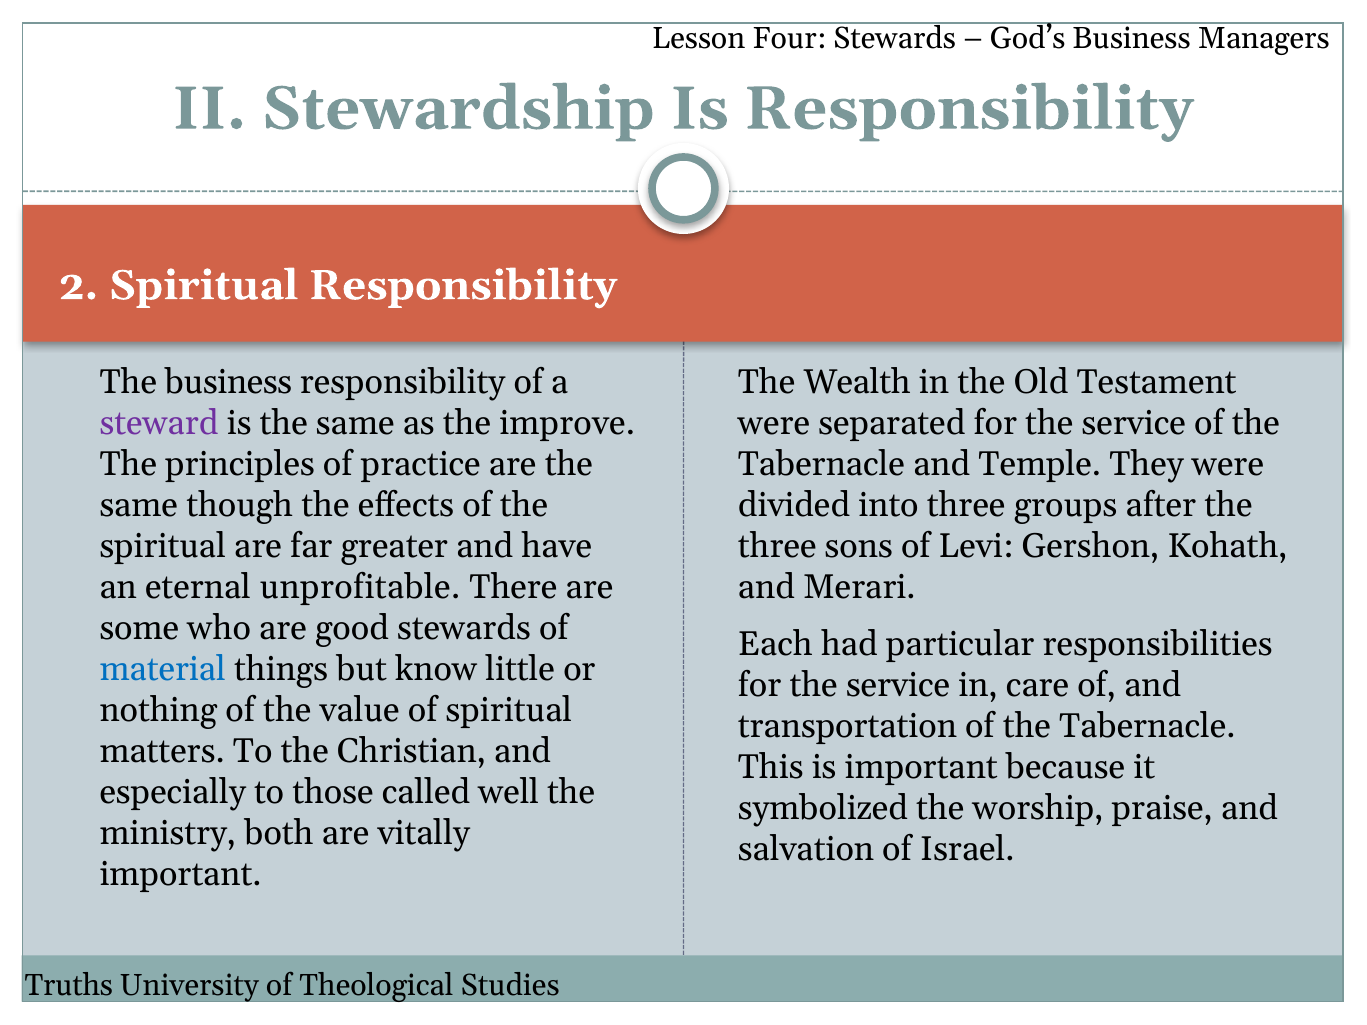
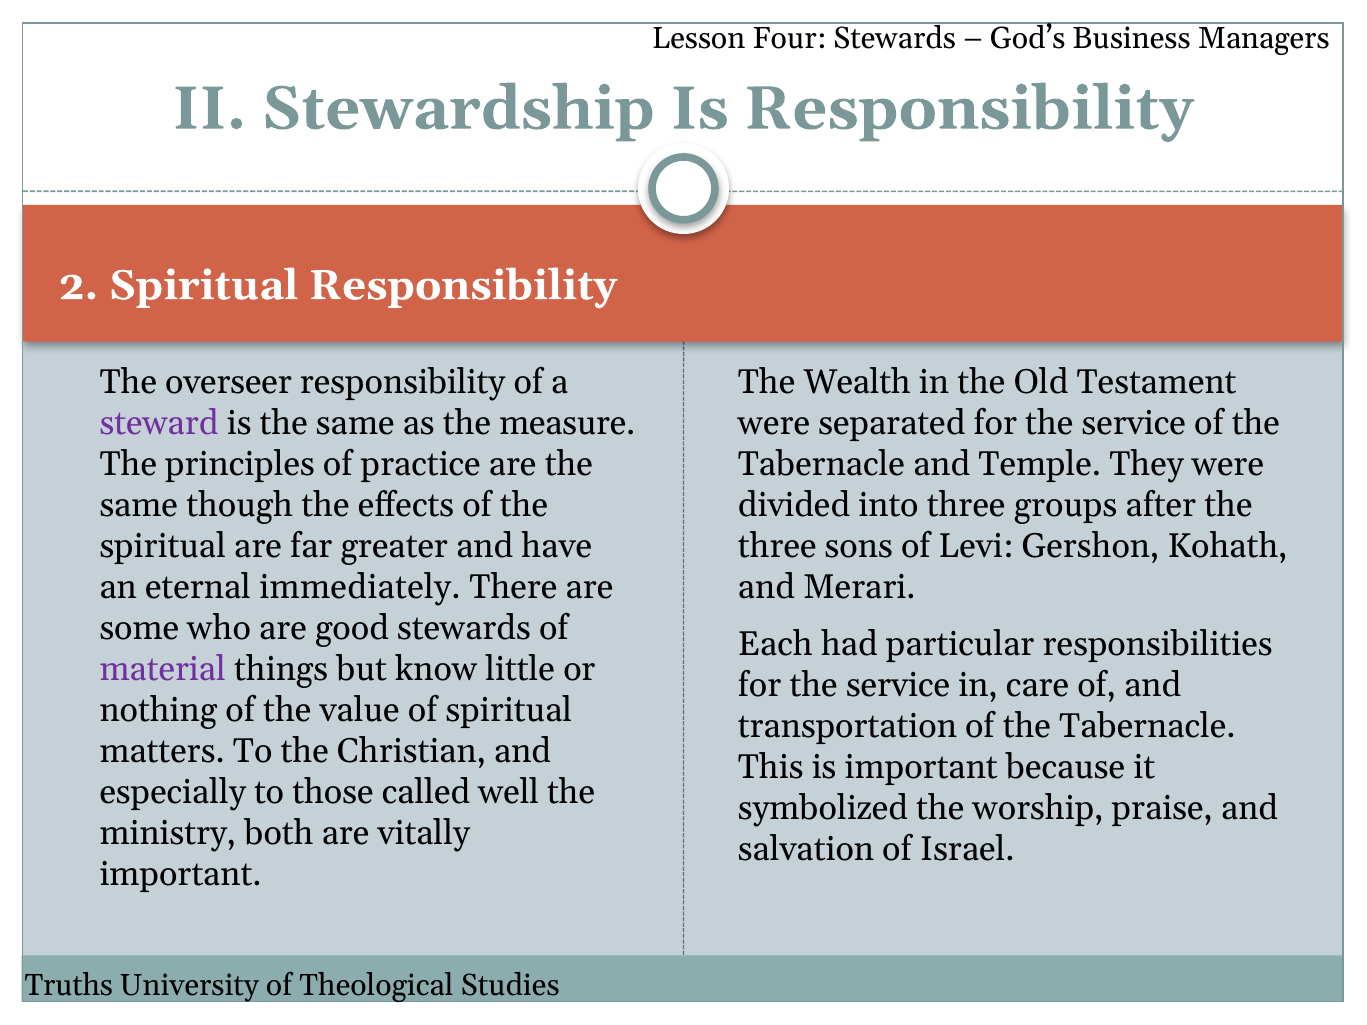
The business: business -> overseer (228, 383)
improve: improve -> measure (567, 424)
unprofitable: unprofitable -> immediately (360, 588)
material colour: blue -> purple (163, 670)
